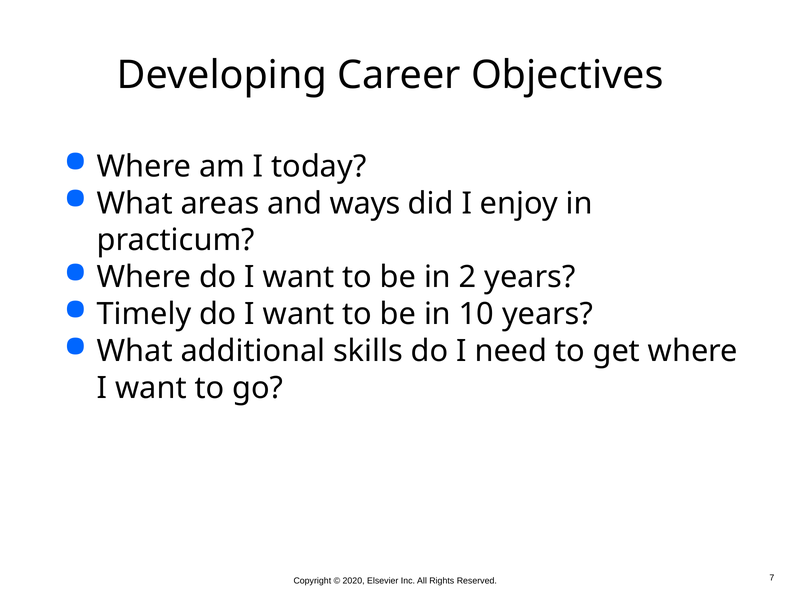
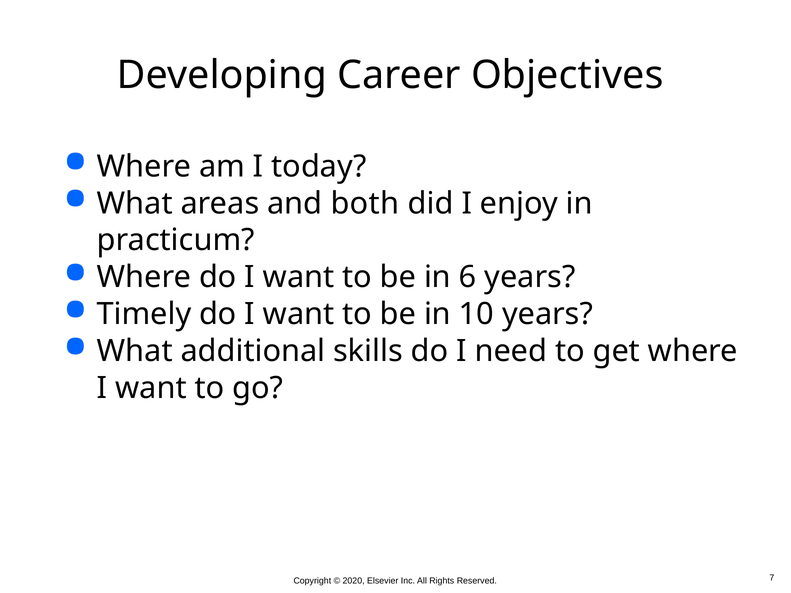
ways: ways -> both (365, 204)
2: 2 -> 6 (468, 277)
